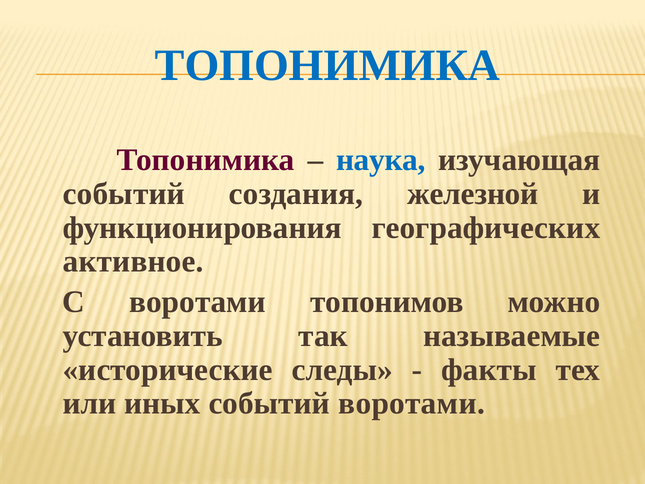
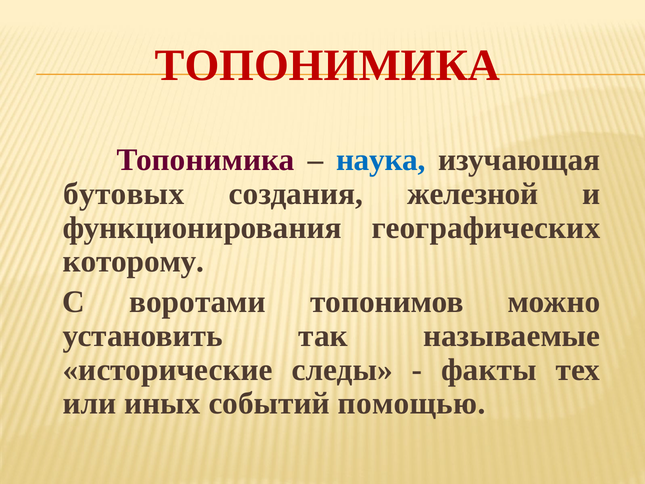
ТОПОНИМИКА colour: blue -> red (328, 65)
событий: событий -> бутовых (124, 194)
активное: активное -> которому (133, 261)
событий воротами: воротами -> помощью (412, 403)
